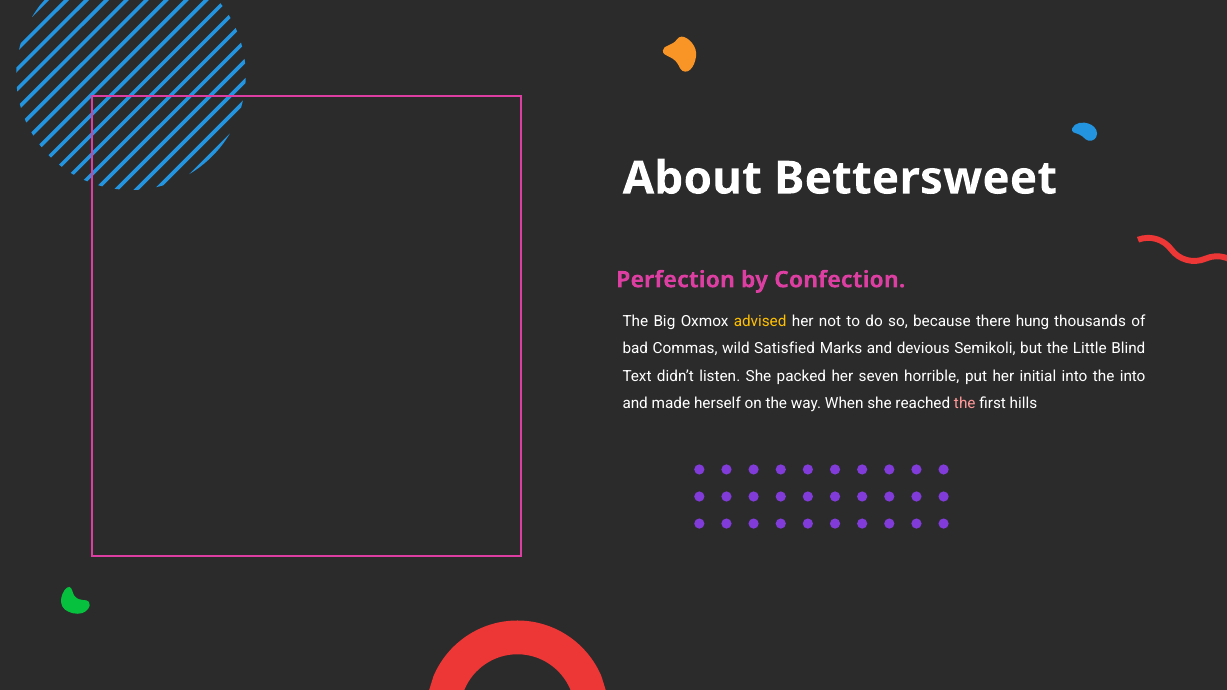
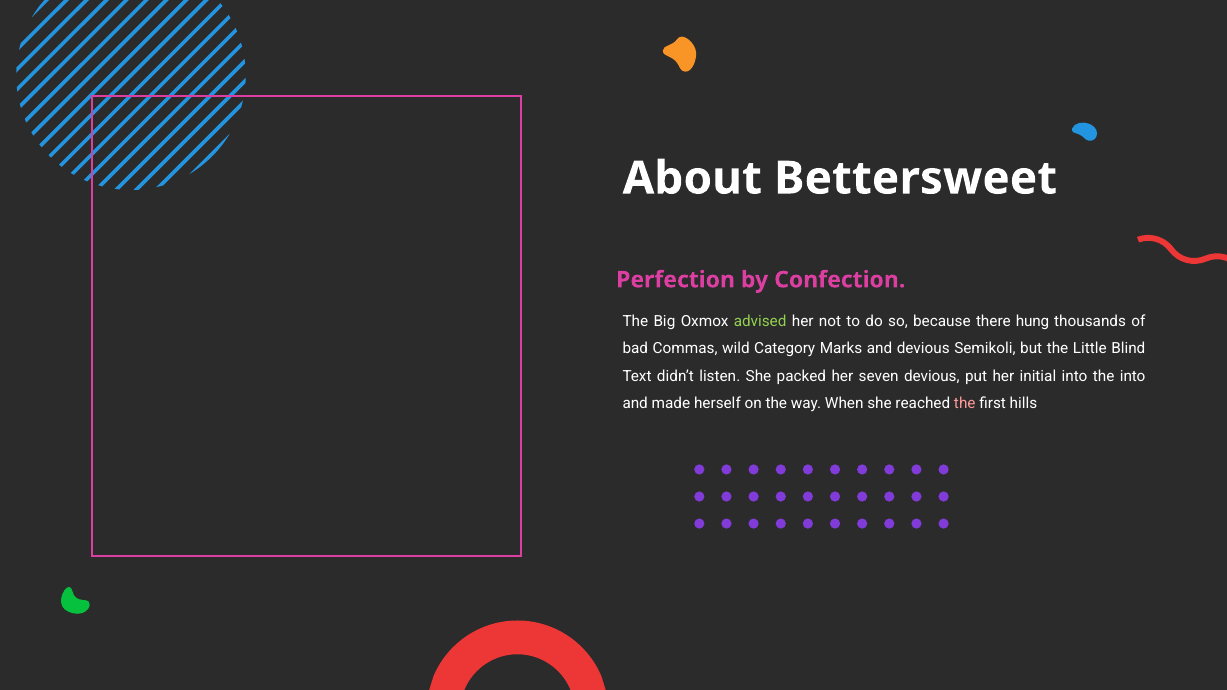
advised colour: yellow -> light green (760, 321)
Satisfied: Satisfied -> Category (785, 349)
seven horrible: horrible -> devious (932, 376)
